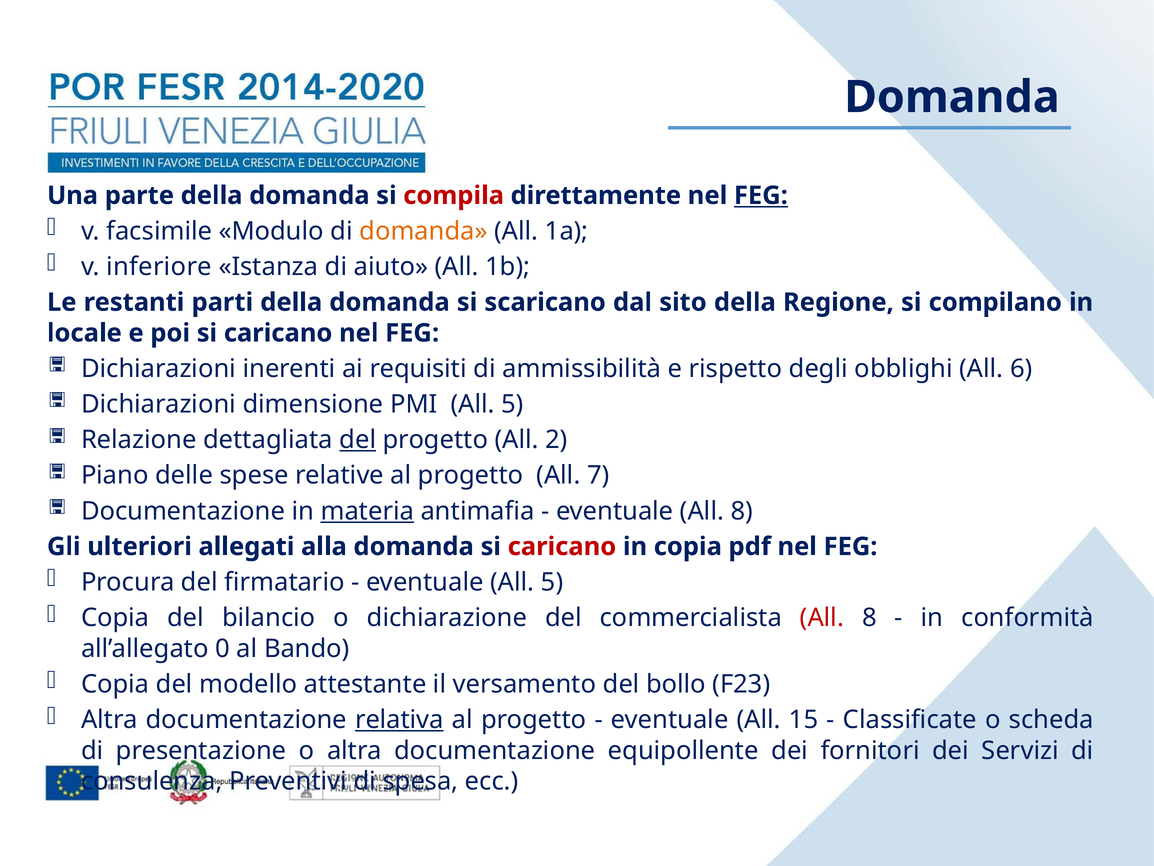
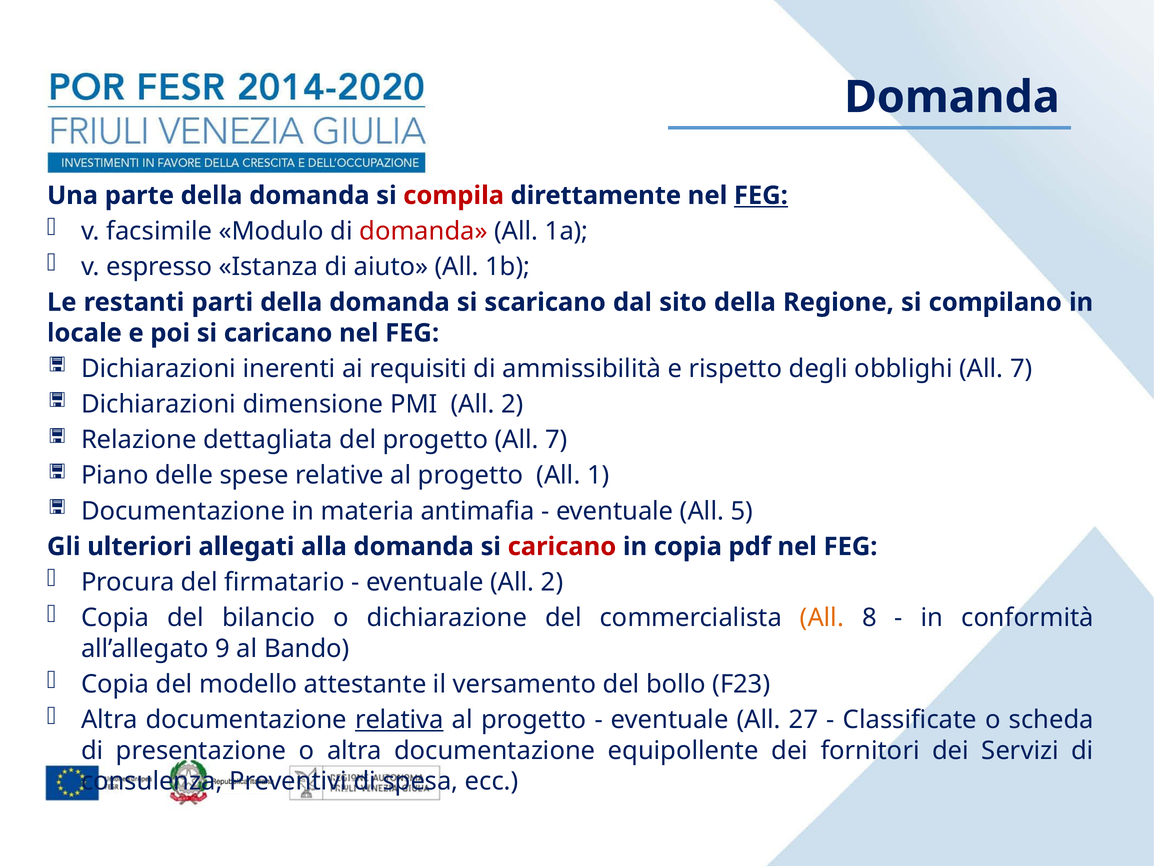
domanda colour: orange -> red (424, 231)
inferiore: inferiore -> espresso (159, 267)
obblighi All 6: 6 -> 7 (1021, 368)
PMI All 5: 5 -> 2 (512, 404)
del underline: present -> none (358, 440)
progetto All 2: 2 -> 7 (556, 440)
7: 7 -> 1 (598, 475)
materia underline: present -> none (367, 511)
eventuale All 8: 8 -> 5 (742, 511)
eventuale All 5: 5 -> 2 (552, 582)
All colour: red -> orange (822, 617)
0: 0 -> 9 (222, 648)
15: 15 -> 27 (804, 719)
